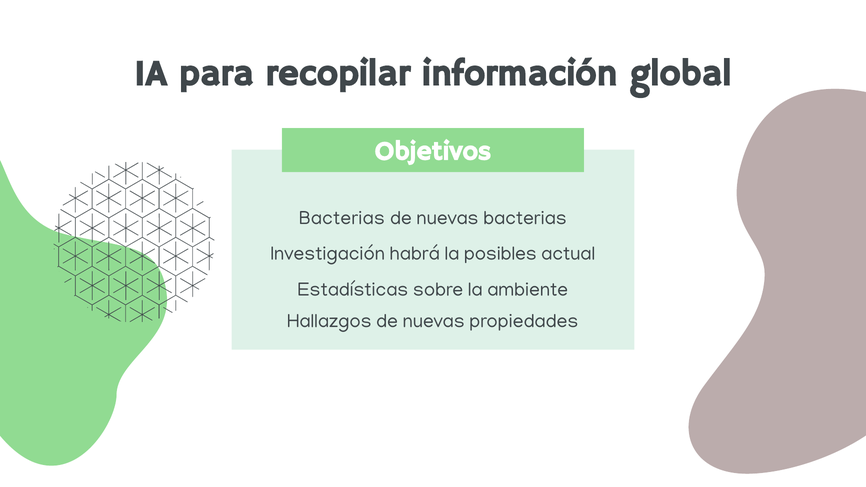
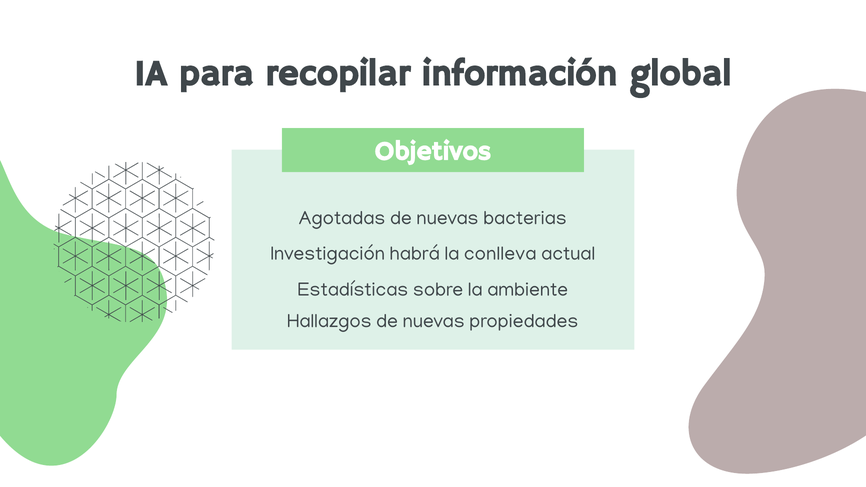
Bacterias: Bacterias -> Agotadas (342, 218)
posibles: posibles -> conlleva (500, 253)
